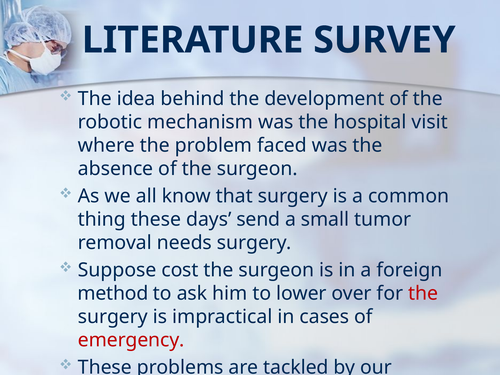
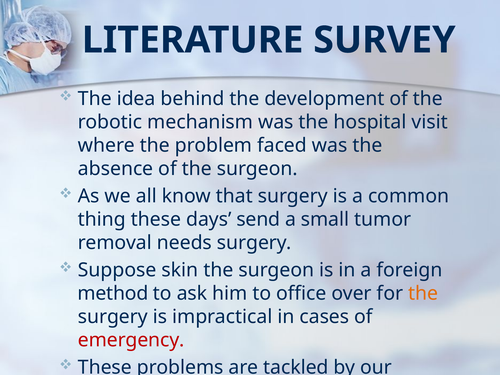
cost: cost -> skin (180, 270)
lower: lower -> office (301, 293)
the colour: red -> orange (423, 293)
